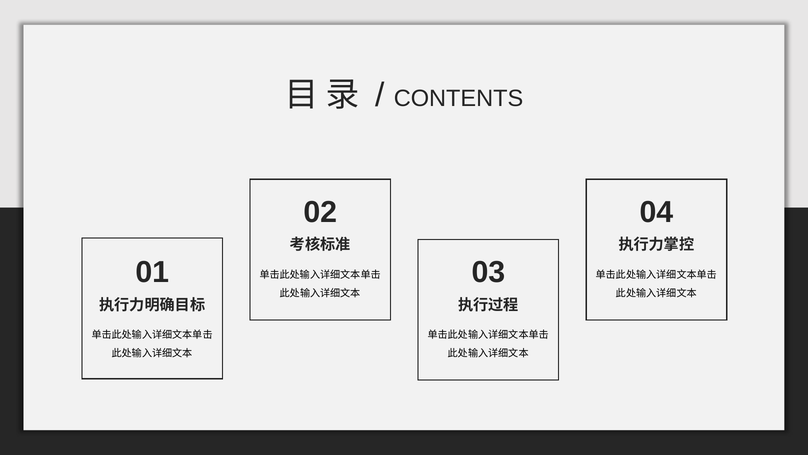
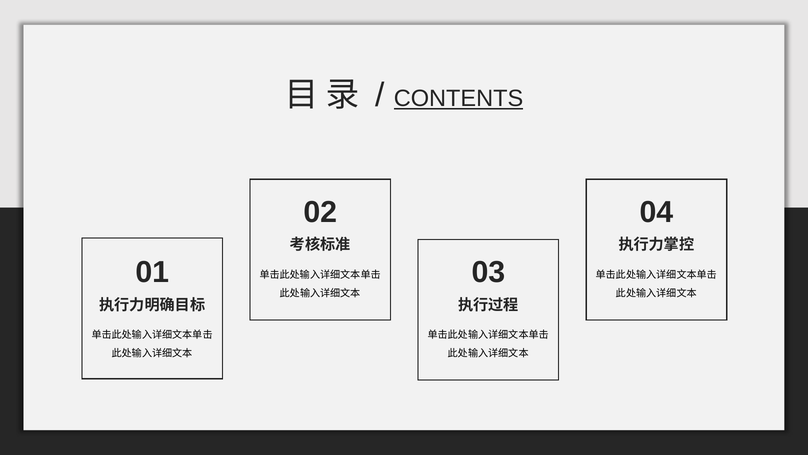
CONTENTS underline: none -> present (459, 98)
